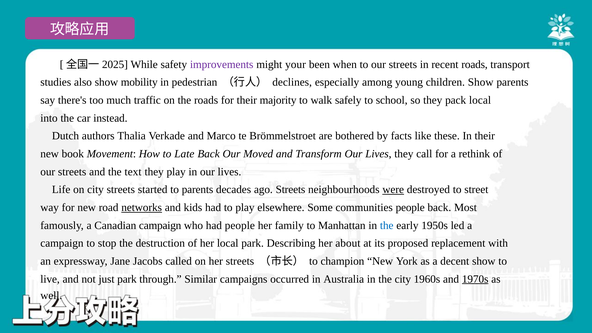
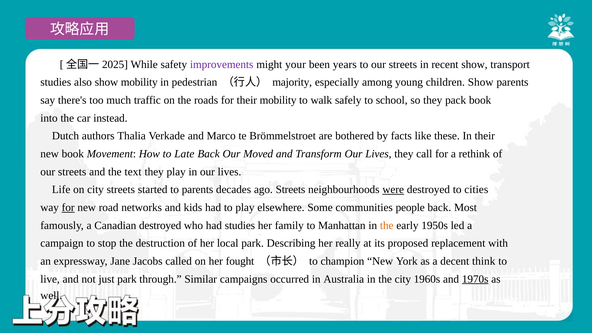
when: when -> years (345, 64)
recent roads: roads -> show (474, 64)
declines: declines -> majority (292, 82)
their majority: majority -> mobility (278, 100)
pack local: local -> book (480, 100)
street: street -> cities (476, 190)
for underline: none -> present (68, 207)
networks underline: present -> none (142, 207)
Canadian campaign: campaign -> destroyed (160, 225)
had people: people -> studies (240, 225)
the colour: blue -> orange (387, 225)
about: about -> really (348, 243)
her streets: streets -> fought (240, 261)
decent show: show -> think (484, 261)
